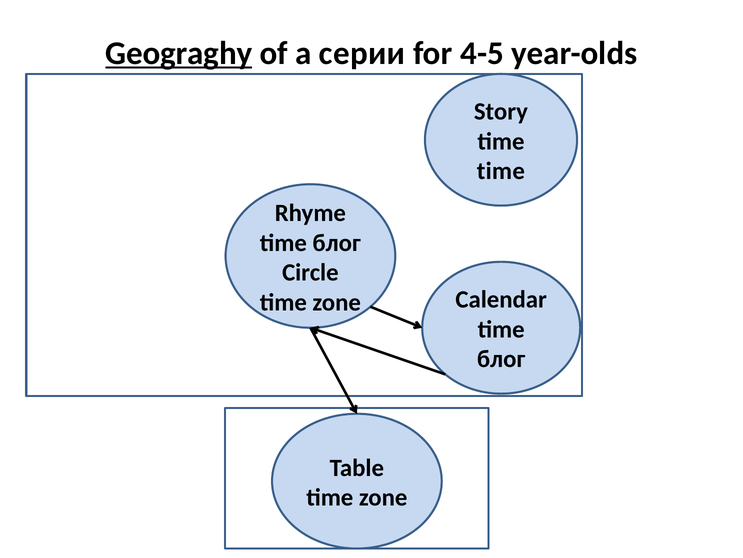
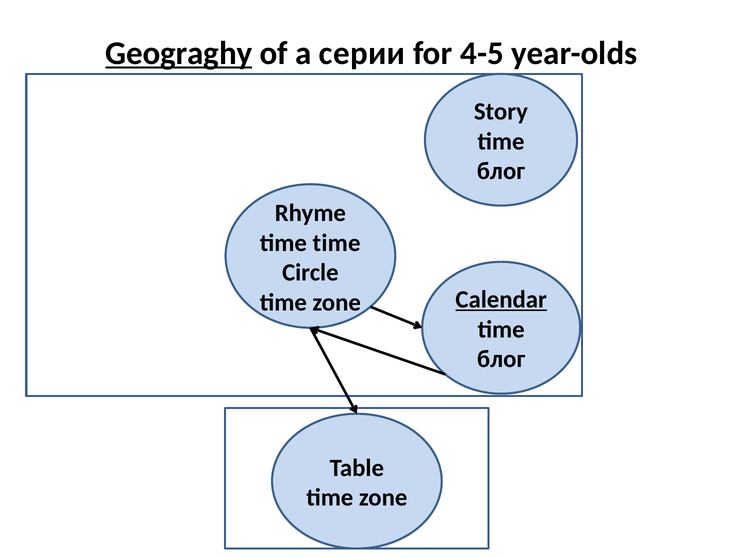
time: time -> блог (501, 171)
блог: блог -> time (337, 243)
Calendar underline: none -> present (501, 299)
